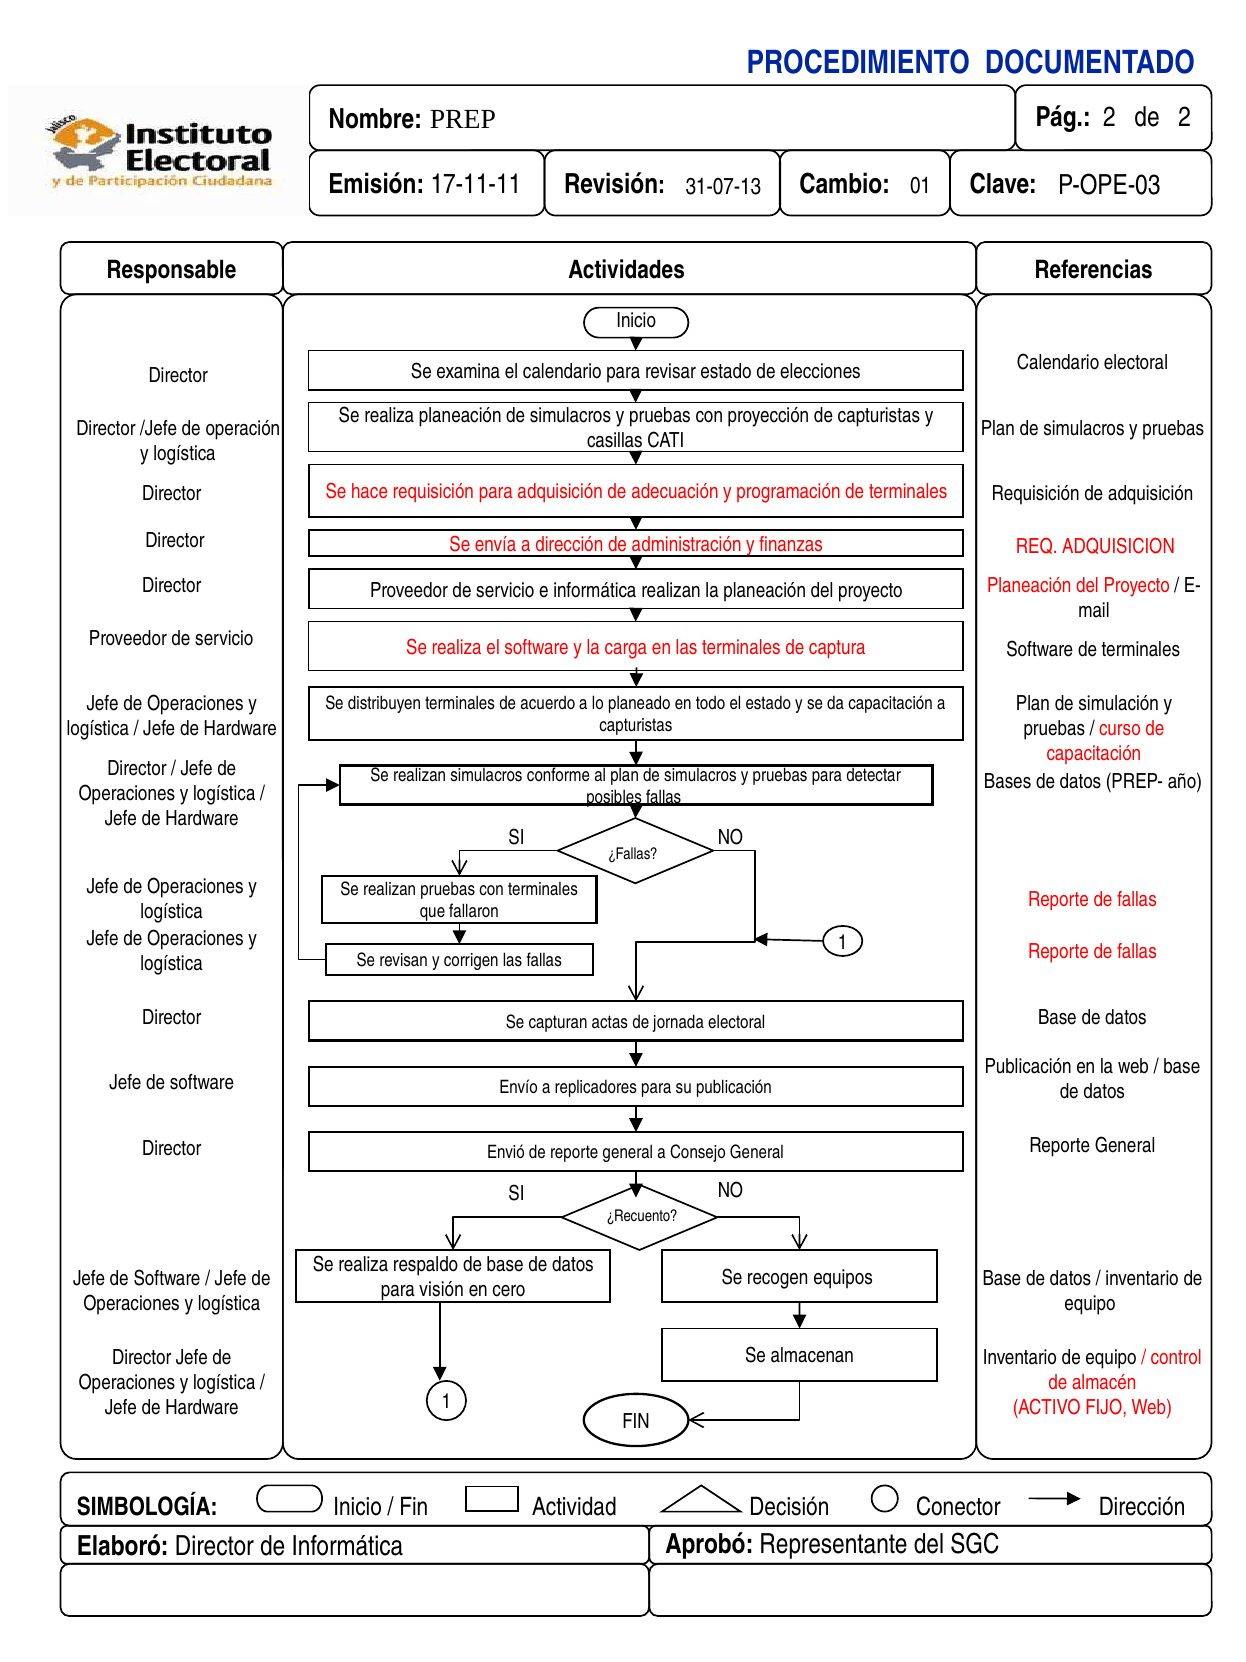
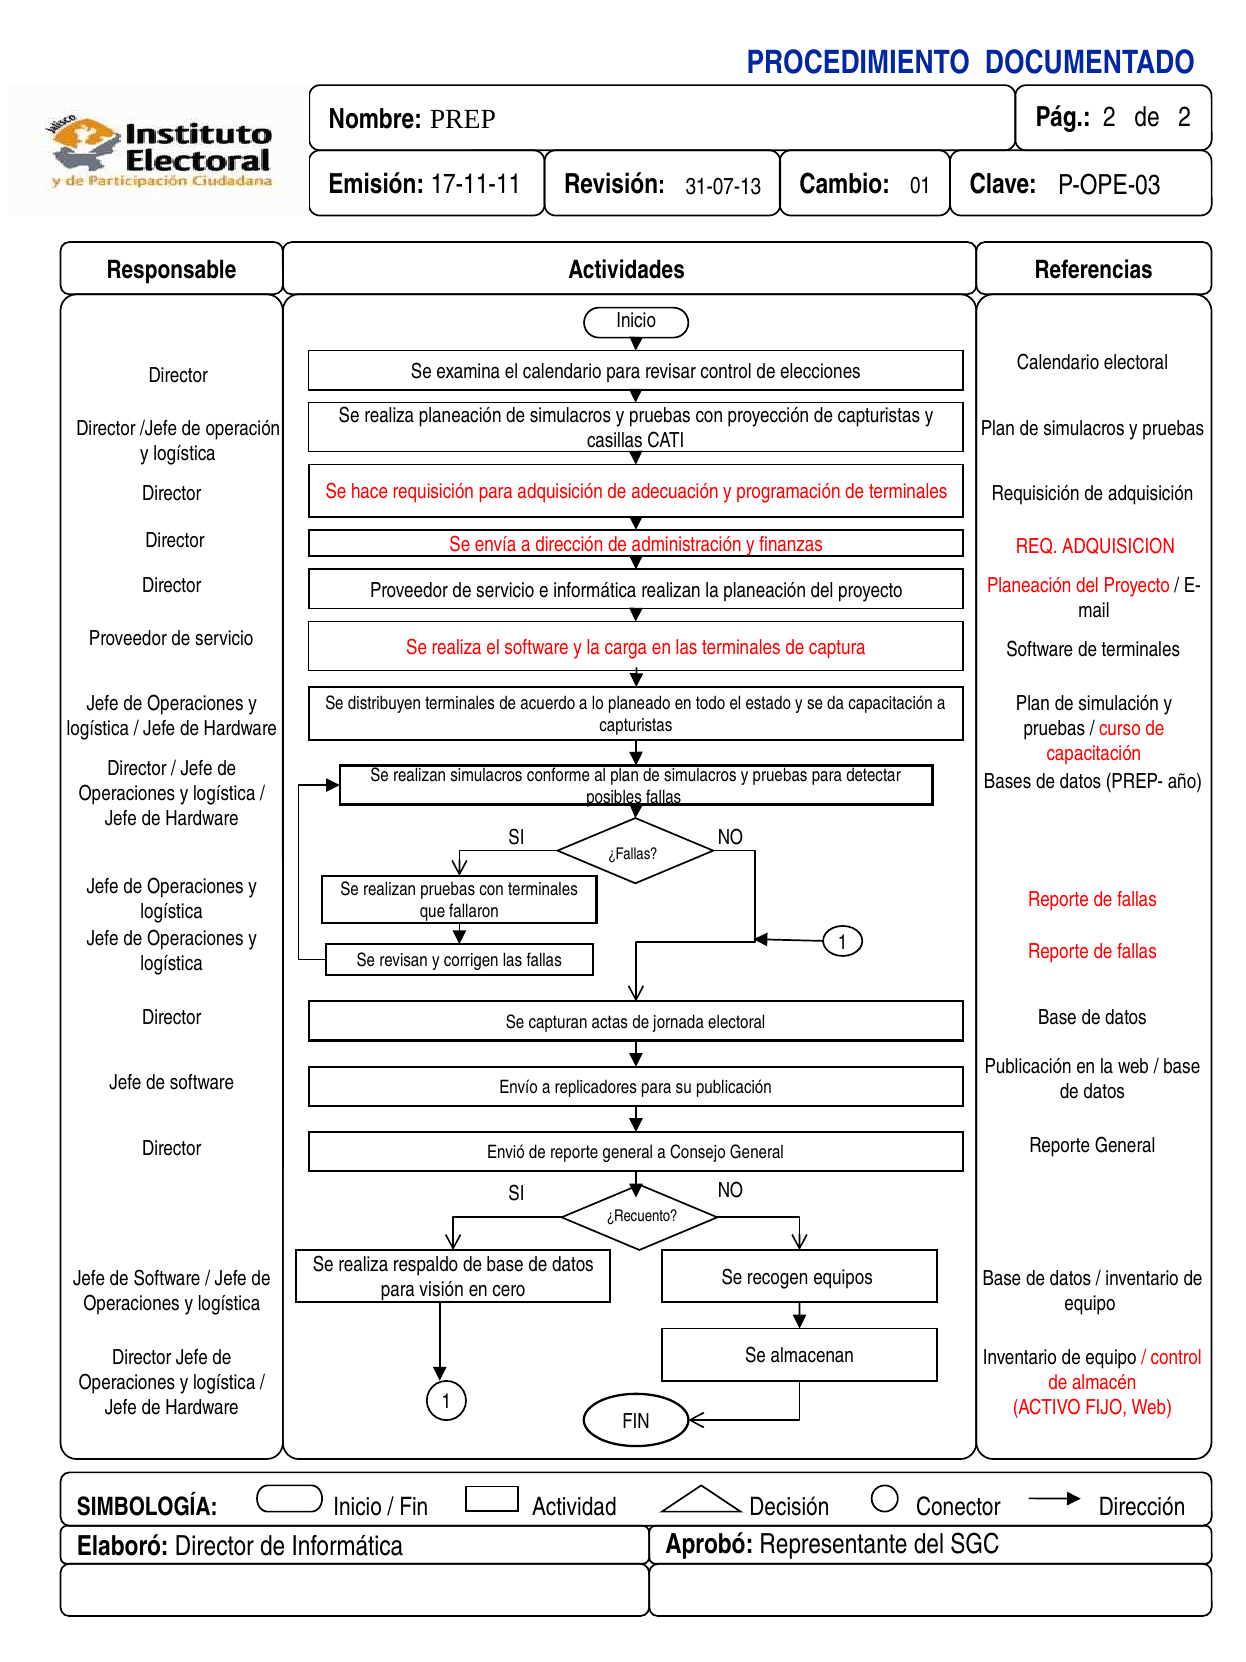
revisar estado: estado -> control (726, 371)
